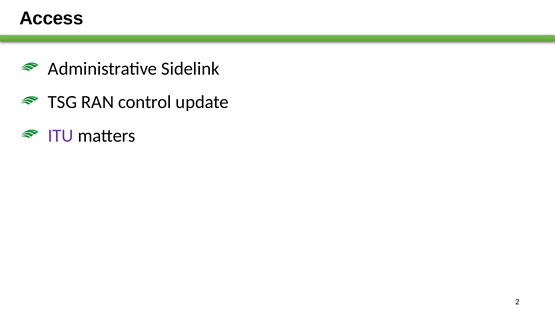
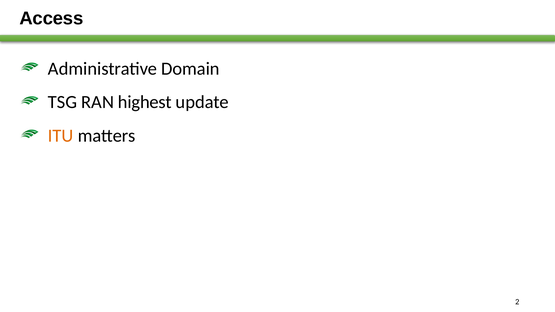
Sidelink: Sidelink -> Domain (190, 69)
control: control -> highest (145, 102)
ITU colour: purple -> orange (61, 136)
